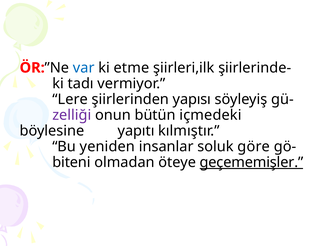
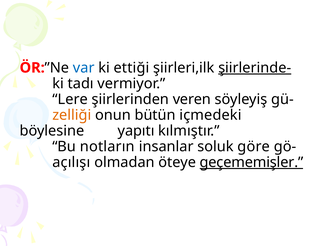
etme: etme -> ettiği (131, 68)
şiirlerinde- underline: none -> present (255, 68)
yapısı: yapısı -> veren (192, 99)
zelliği colour: purple -> orange (72, 115)
yeniden: yeniden -> notların (107, 146)
biteni: biteni -> açılışı (71, 162)
